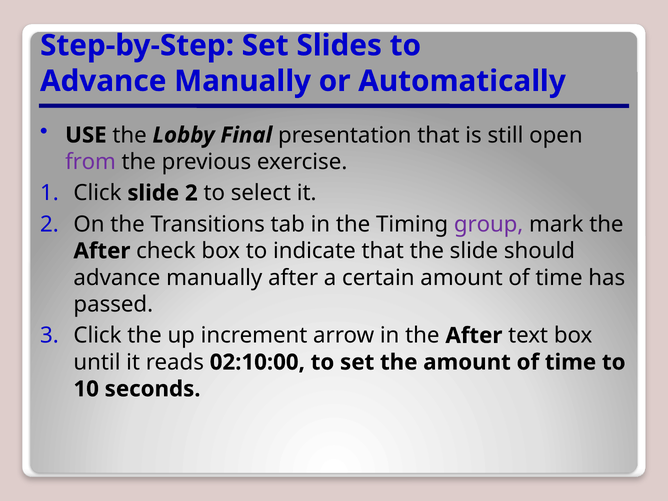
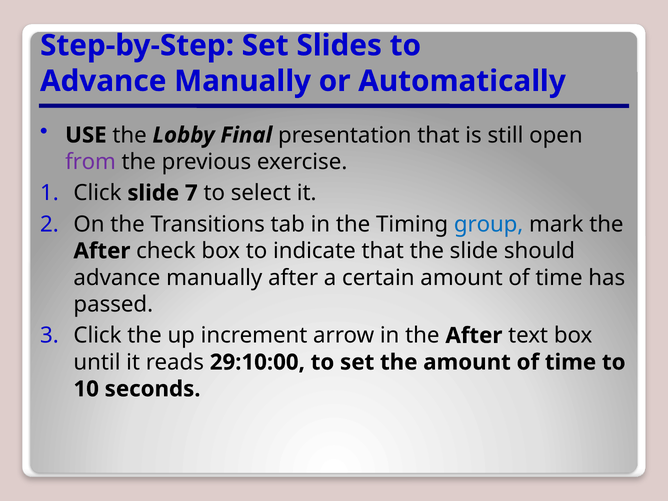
slide 2: 2 -> 7 (191, 193)
group colour: purple -> blue (489, 224)
02:10:00: 02:10:00 -> 29:10:00 (257, 362)
